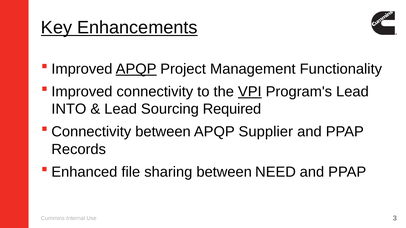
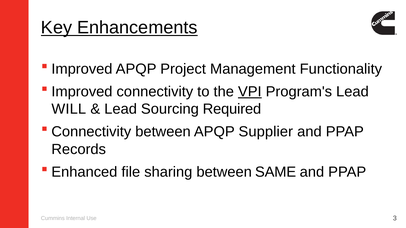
APQP underline: present -> none (136, 69)
INTO: INTO -> WILL (69, 109)
NEED: NEED -> SAME (276, 172)
